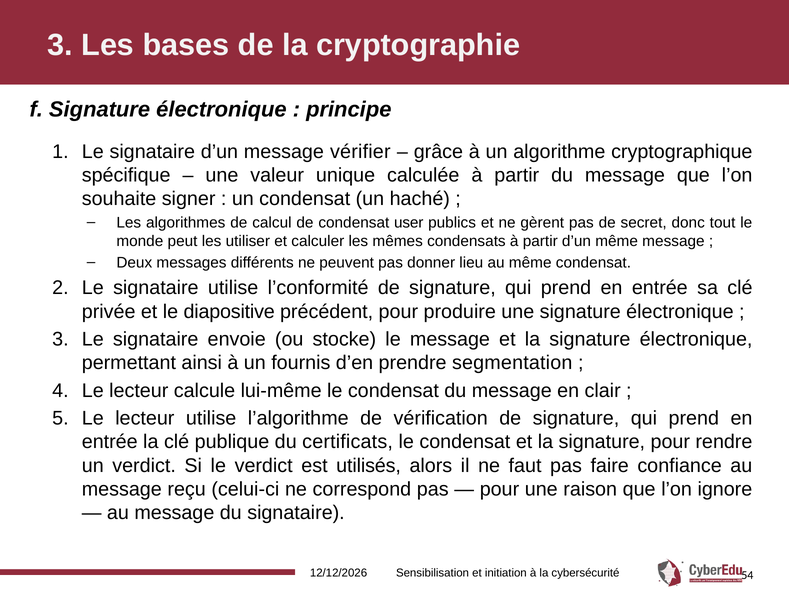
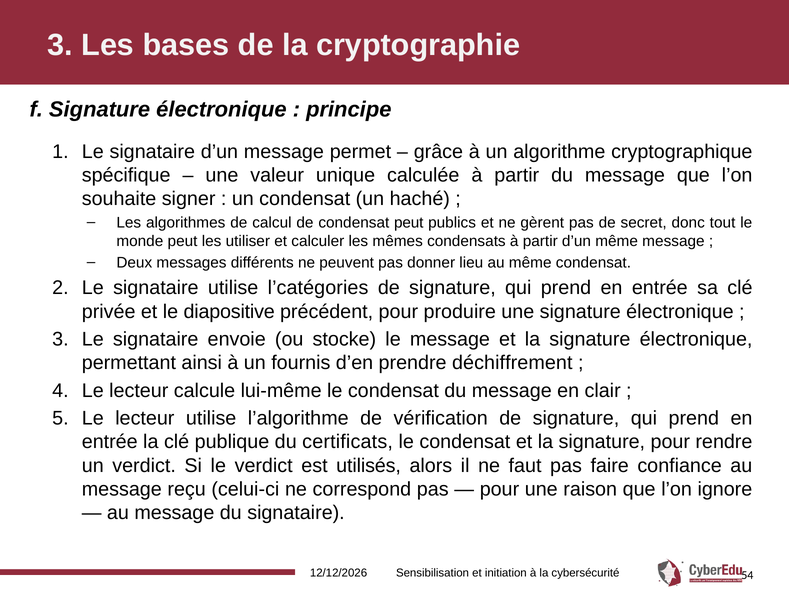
vérifier: vérifier -> permet (360, 151)
condensat user: user -> peut (409, 223)
l’conformité: l’conformité -> l’catégories (318, 288)
segmentation: segmentation -> déchiffrement (512, 363)
